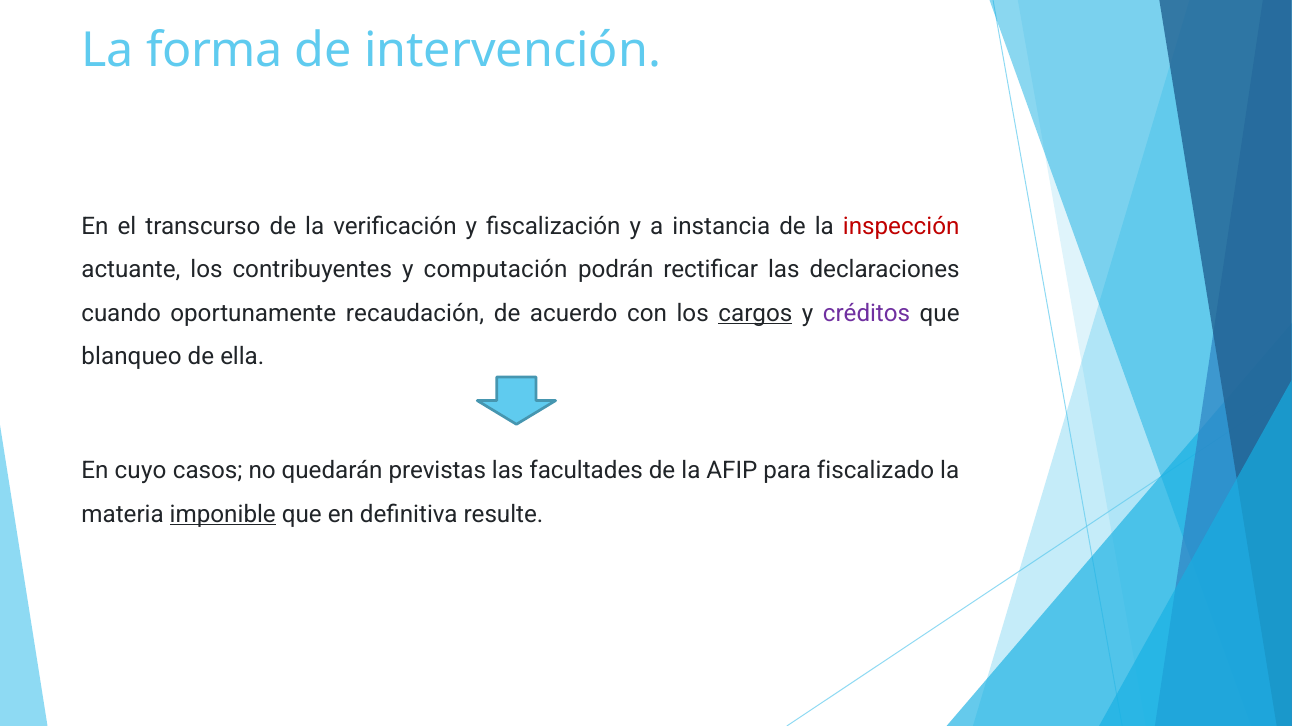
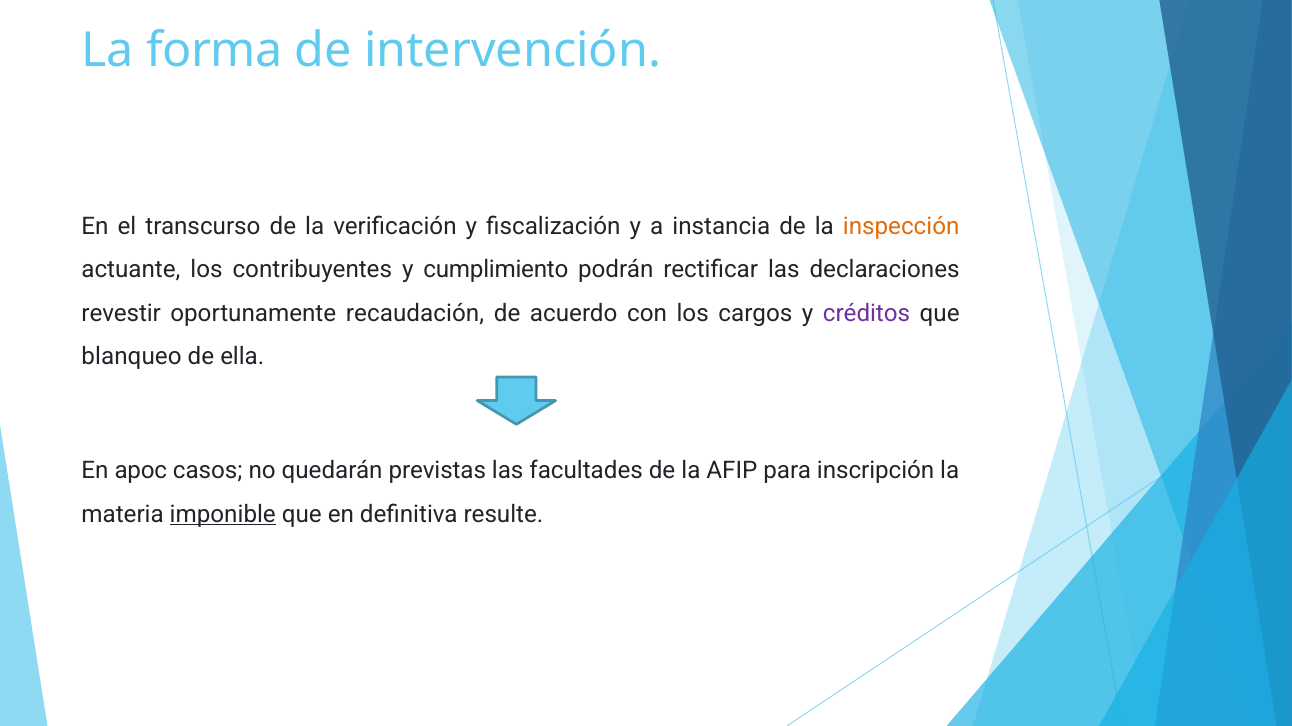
inspección colour: red -> orange (901, 226)
computación: computación -> cumplimiento (496, 270)
cuando: cuando -> revestir (121, 313)
cargos underline: present -> none (755, 313)
cuyo: cuyo -> apoc (141, 471)
fiscalizado: fiscalizado -> inscripción (876, 471)
